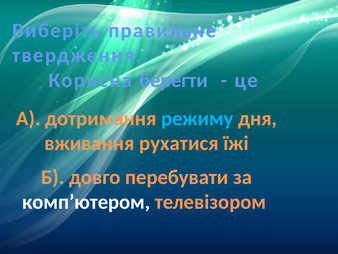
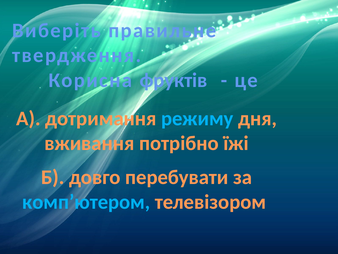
берегти: берегти -> фруктів (173, 80)
рухатися: рухатися -> потрібно (179, 143)
комп’ютером colour: white -> light blue (86, 202)
